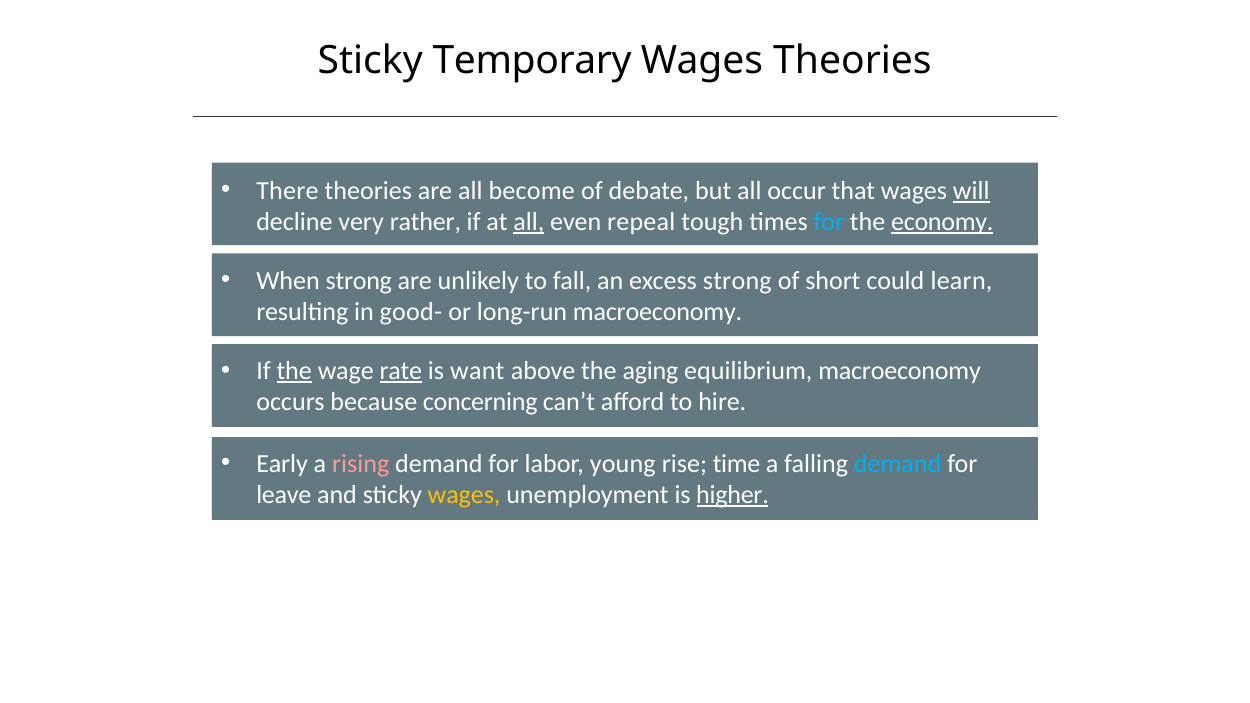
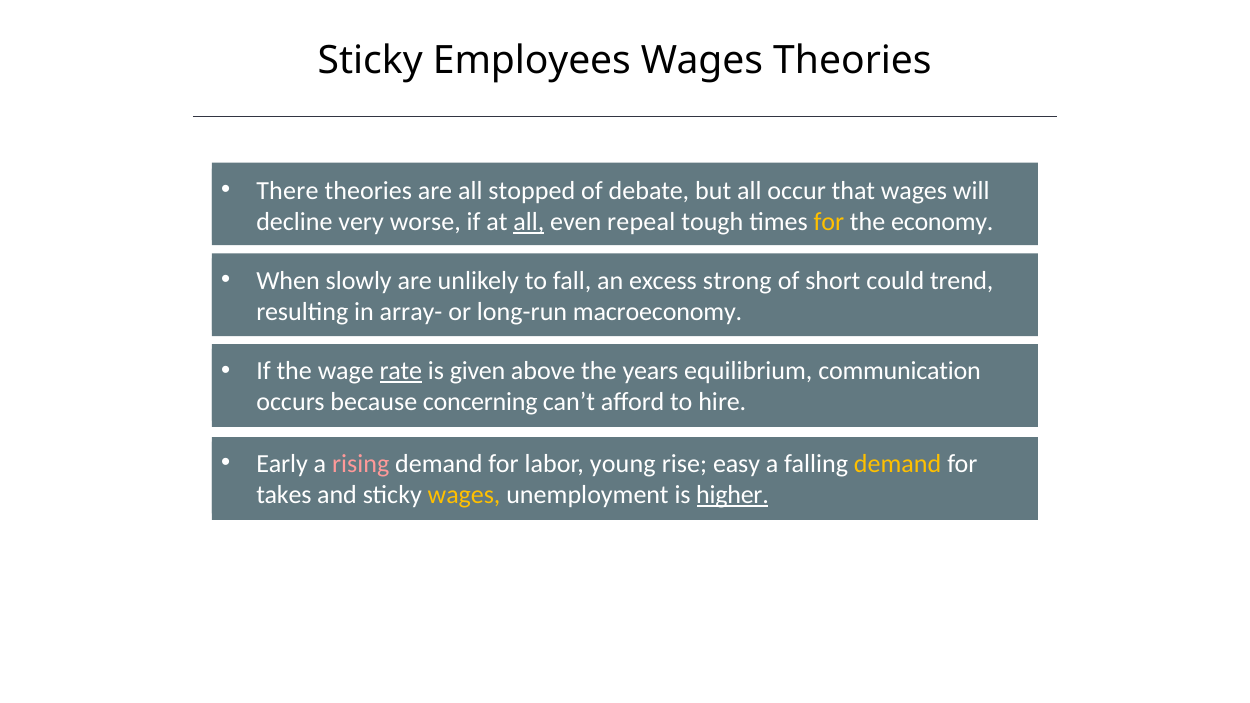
Temporary: Temporary -> Employees (532, 60)
become: become -> stopped (532, 191)
will underline: present -> none (971, 191)
rather: rather -> worse (425, 222)
for colour: light blue -> yellow (829, 222)
economy underline: present -> none (942, 222)
When strong: strong -> slowly (359, 280)
learn: learn -> trend (962, 280)
good-: good- -> array- (411, 312)
the underline: present -> none (294, 371)
want: want -> given (478, 371)
aging: aging -> years (650, 371)
equilibrium macroeconomy: macroeconomy -> communication (900, 371)
time: time -> easy (737, 464)
demand colour: light blue -> yellow (898, 464)
leave: leave -> takes (284, 495)
